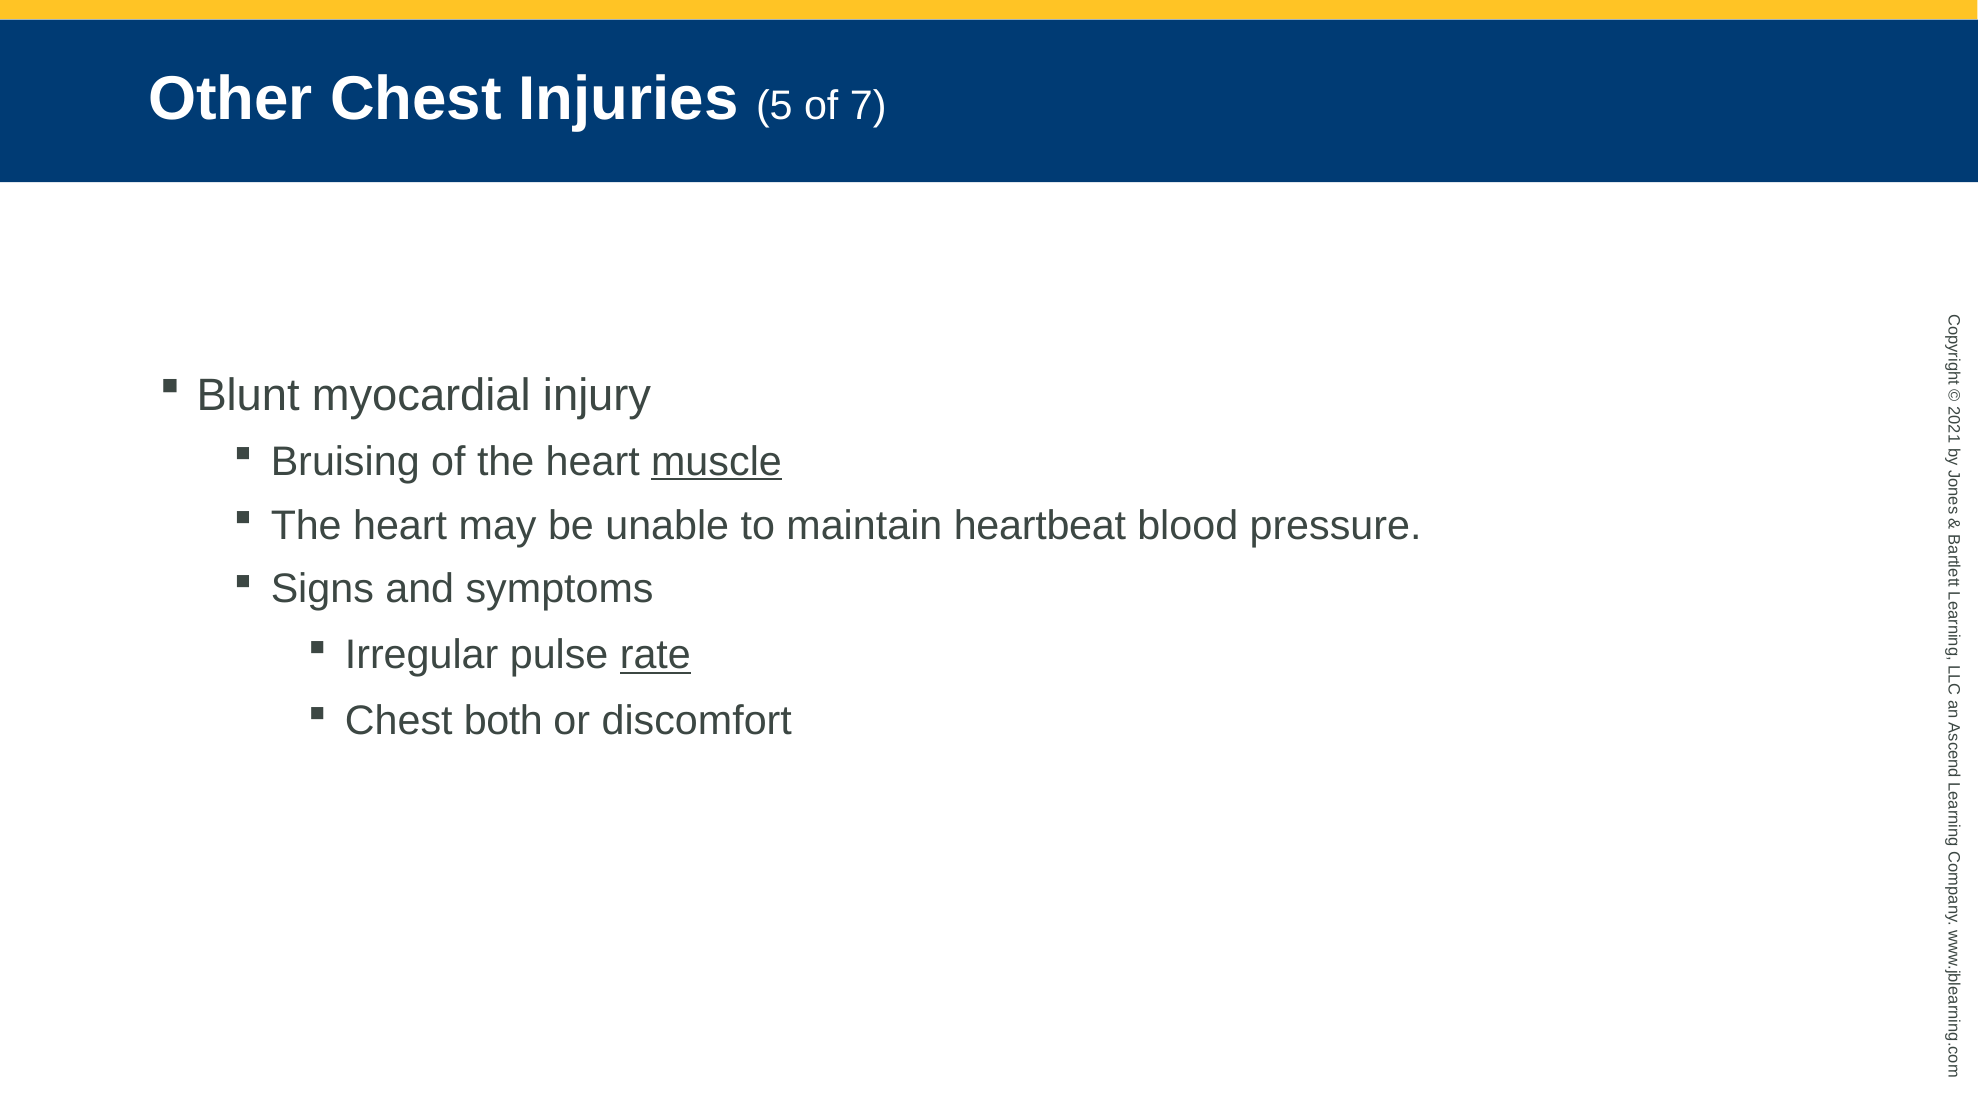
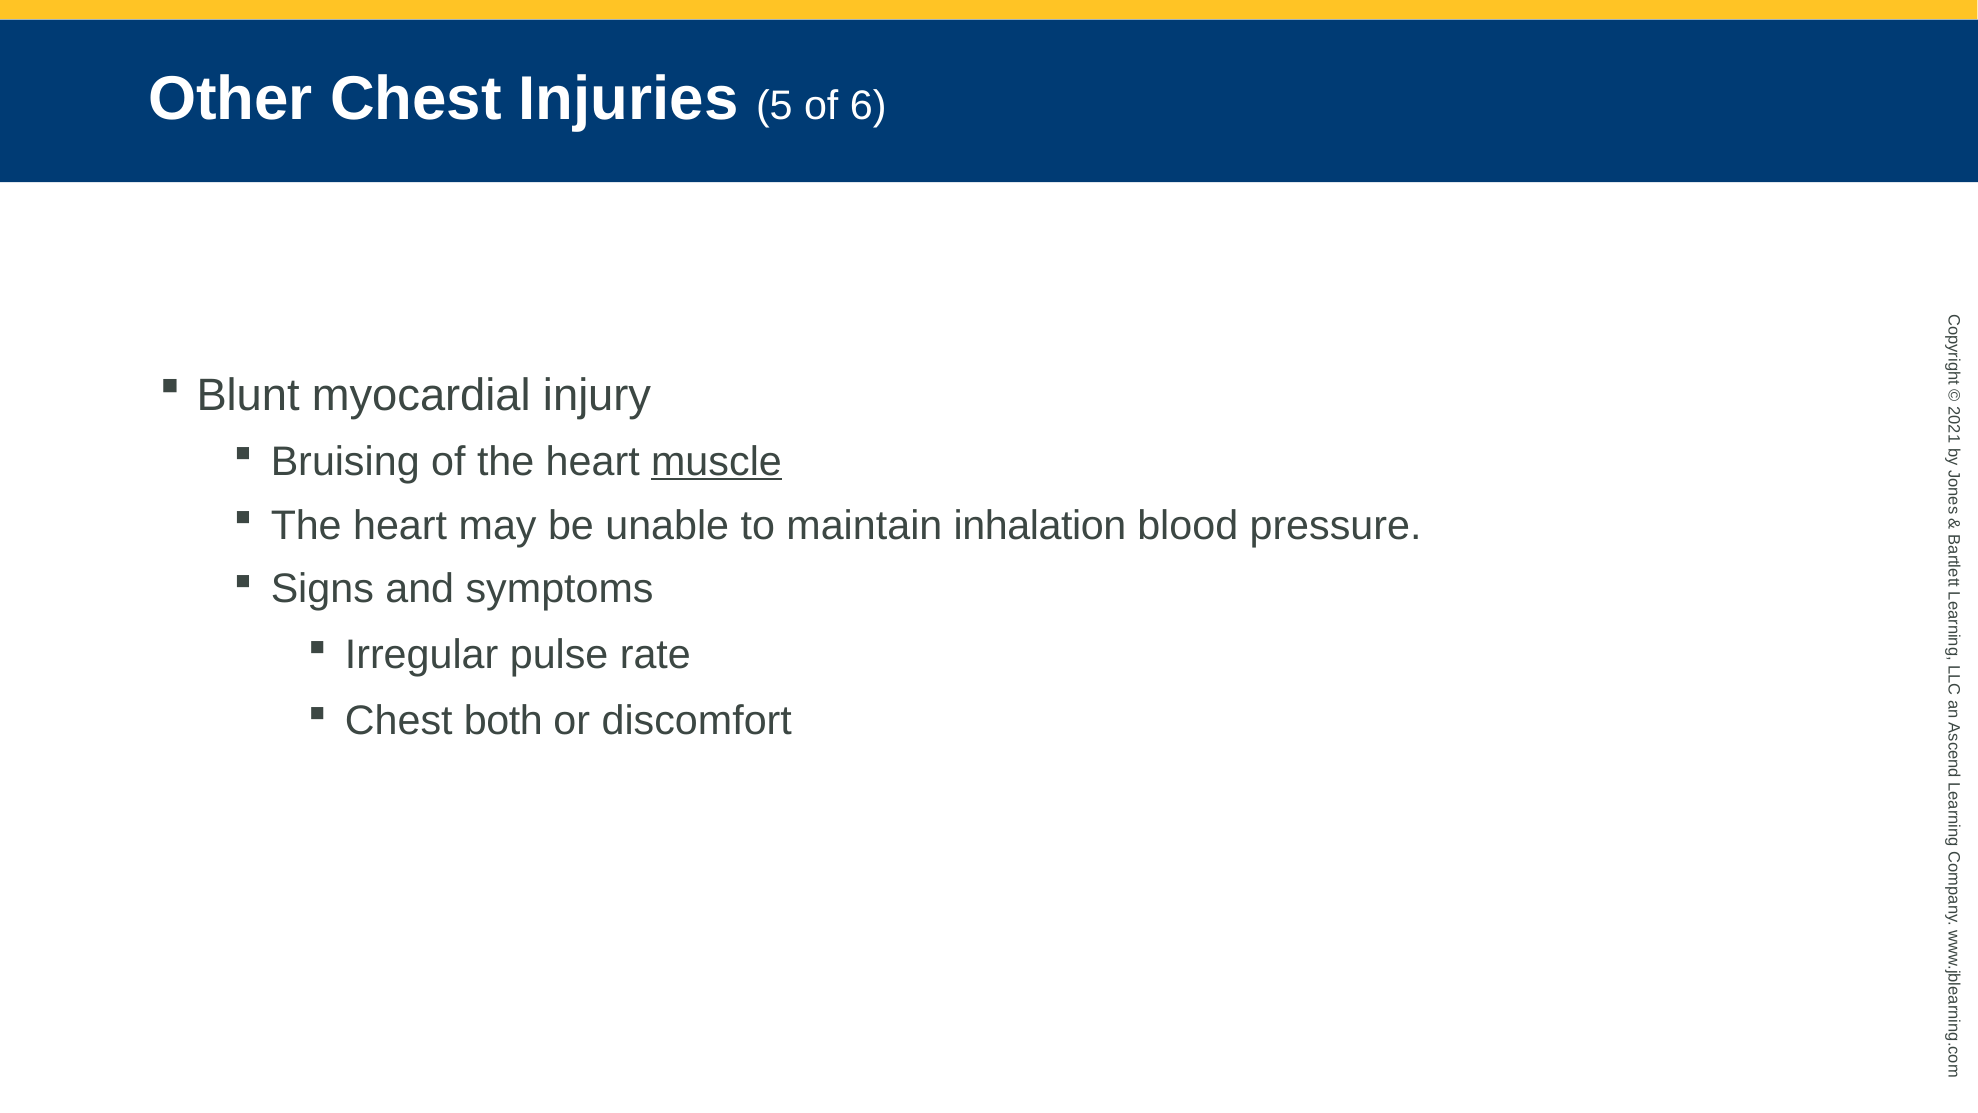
7: 7 -> 6 (868, 106)
heartbeat: heartbeat -> inhalation (1040, 525)
rate underline: present -> none (655, 655)
